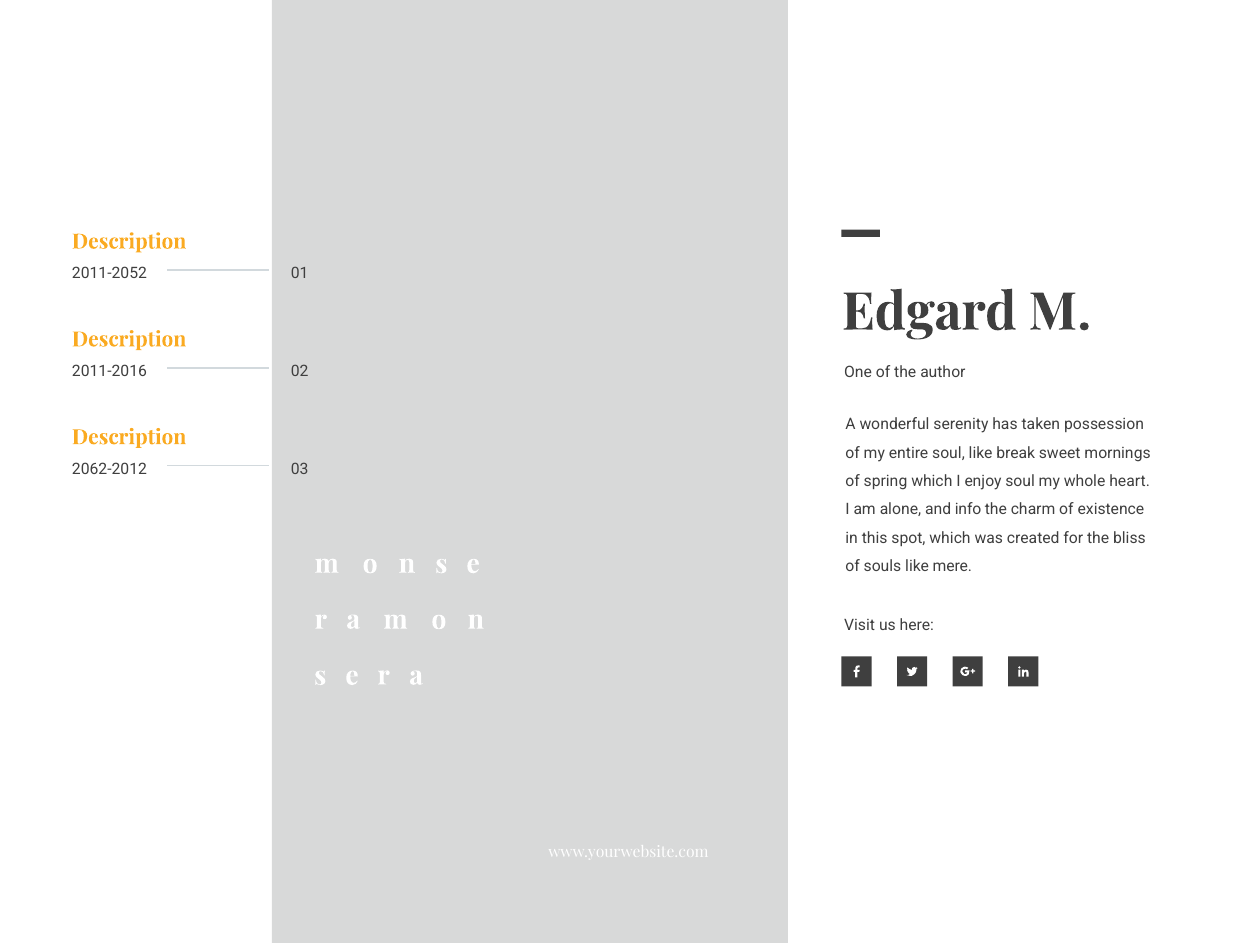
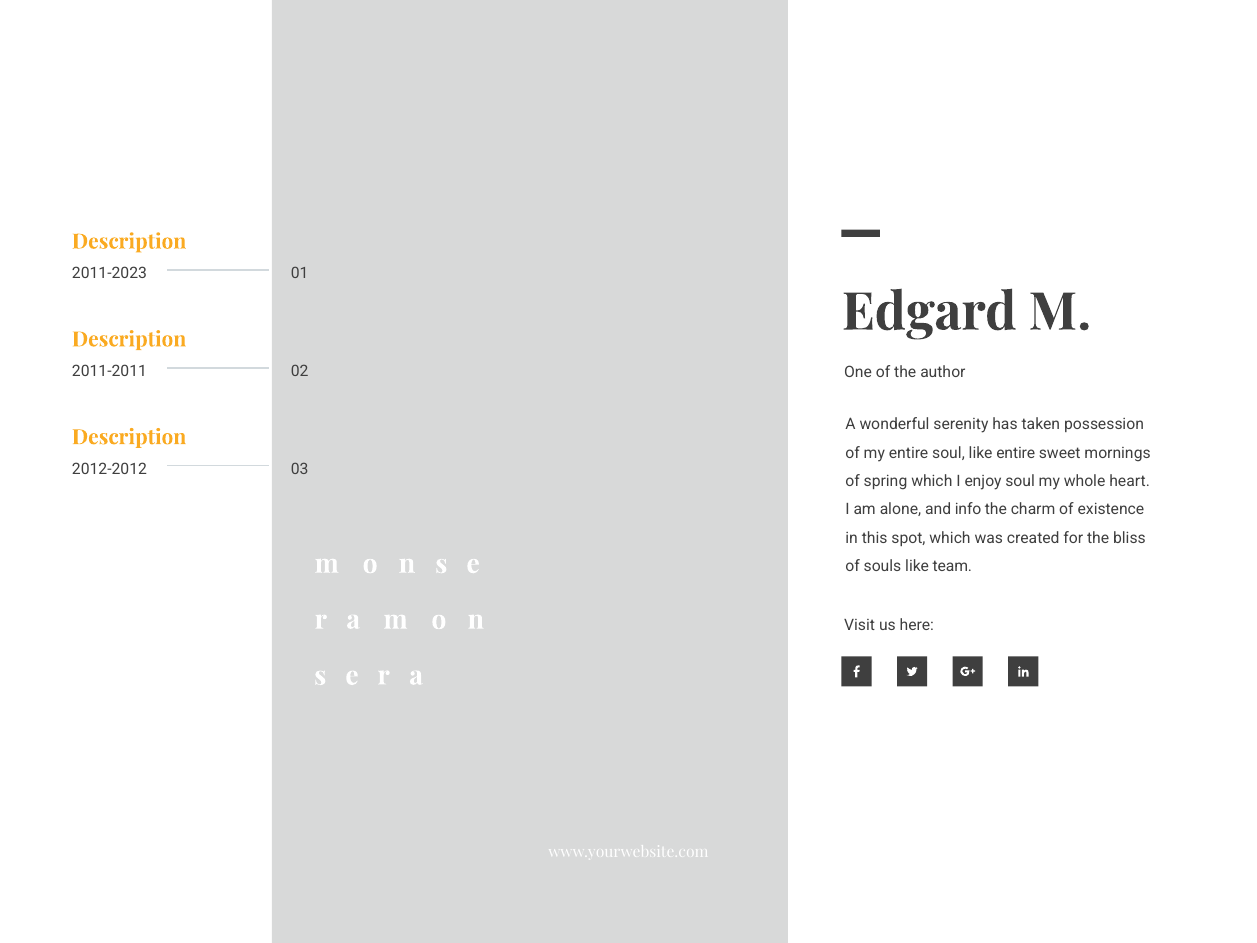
2011-2052: 2011-2052 -> 2011-2023 (109, 273)
2011-2016: 2011-2016 -> 2011-2011 (109, 371)
like break: break -> entire (1016, 453)
2062-2012: 2062-2012 -> 2012-2012 (109, 469)
mere: mere -> team (952, 566)
